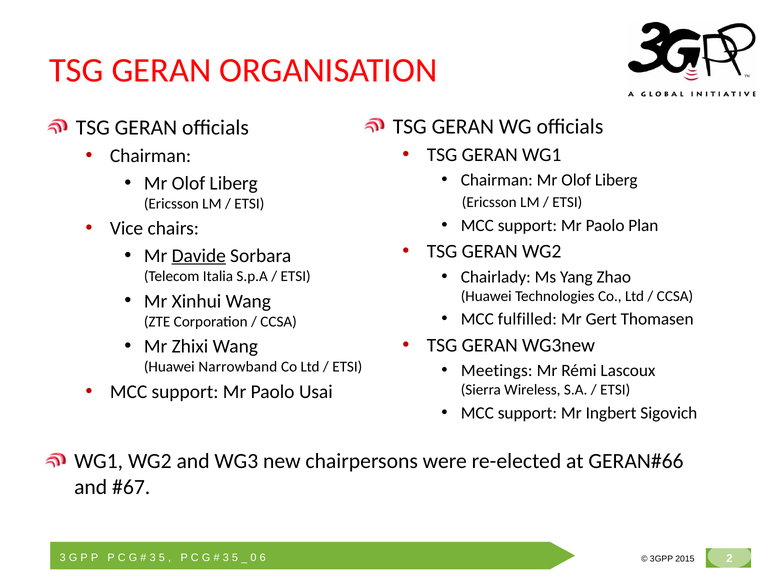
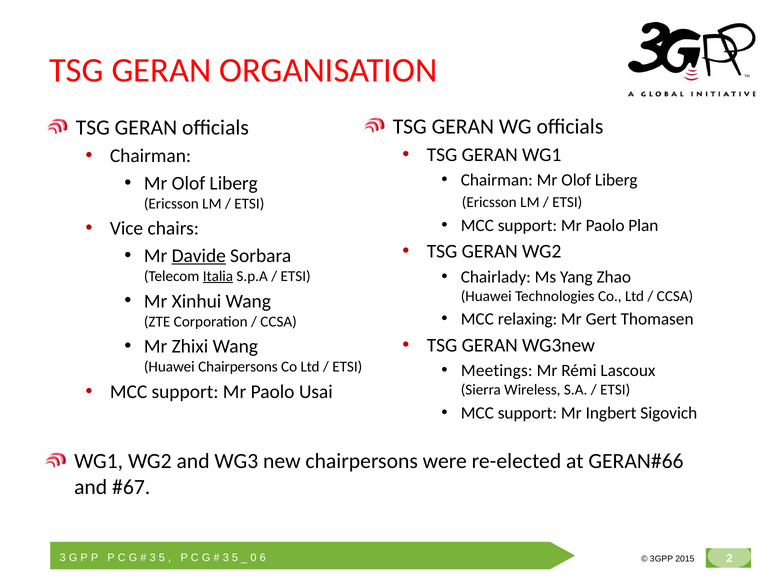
Italia underline: none -> present (218, 276)
fulfilled: fulfilled -> relaxing (527, 319)
Huawei Narrowband: Narrowband -> Chairpersons (238, 367)
